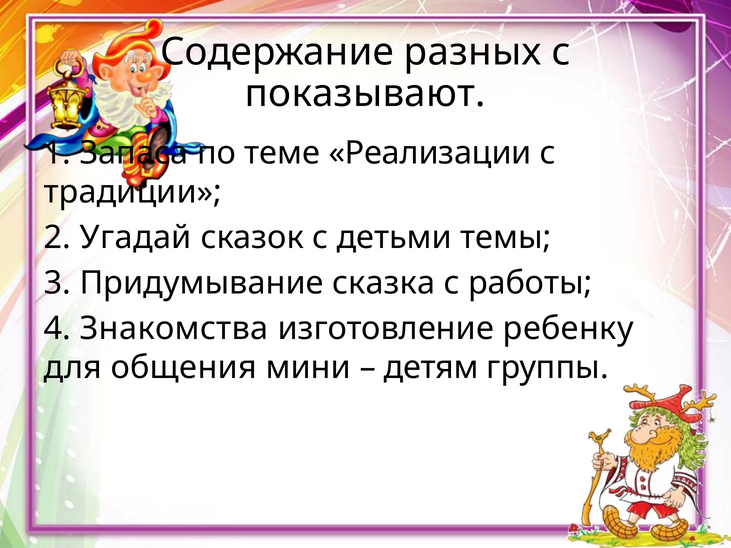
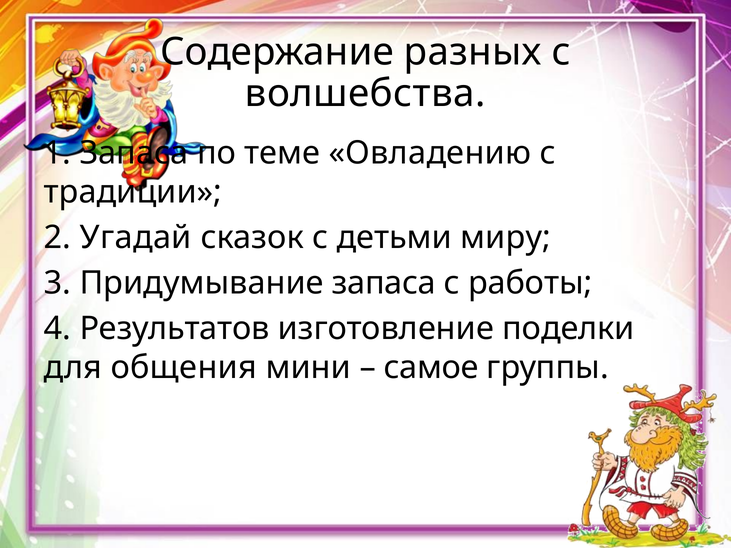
показывают: показывают -> волшебства (365, 93)
Реализации: Реализации -> Овладению (430, 153)
темы: темы -> миру (506, 238)
Придумывание сказка: сказка -> запаса (384, 283)
Знакомства: Знакомства -> Результатов (174, 329)
ребенку: ребенку -> поделки (568, 329)
детям: детям -> самое (431, 368)
